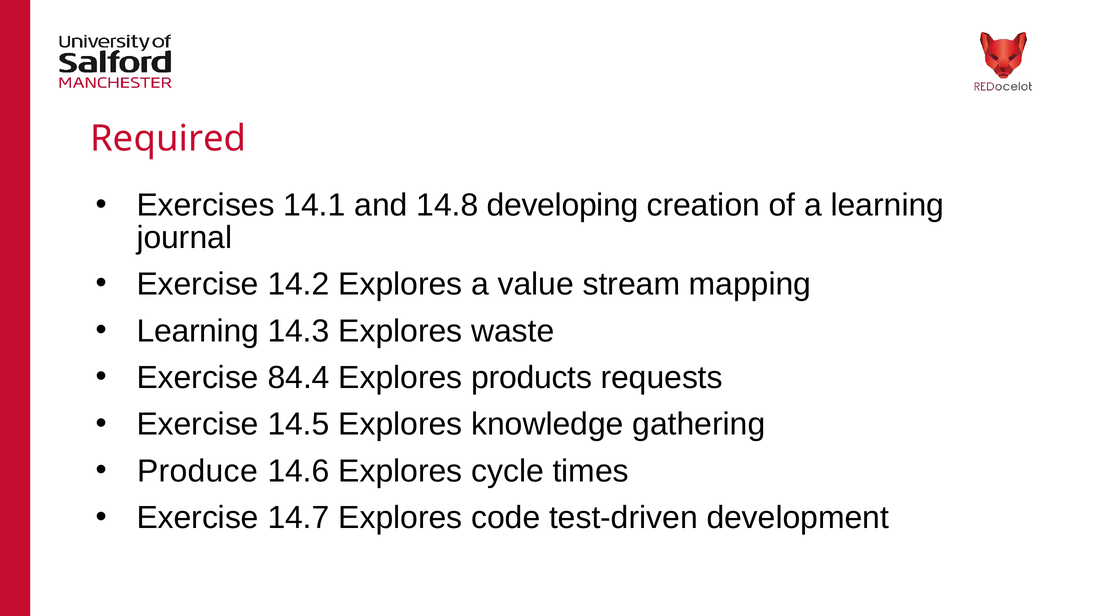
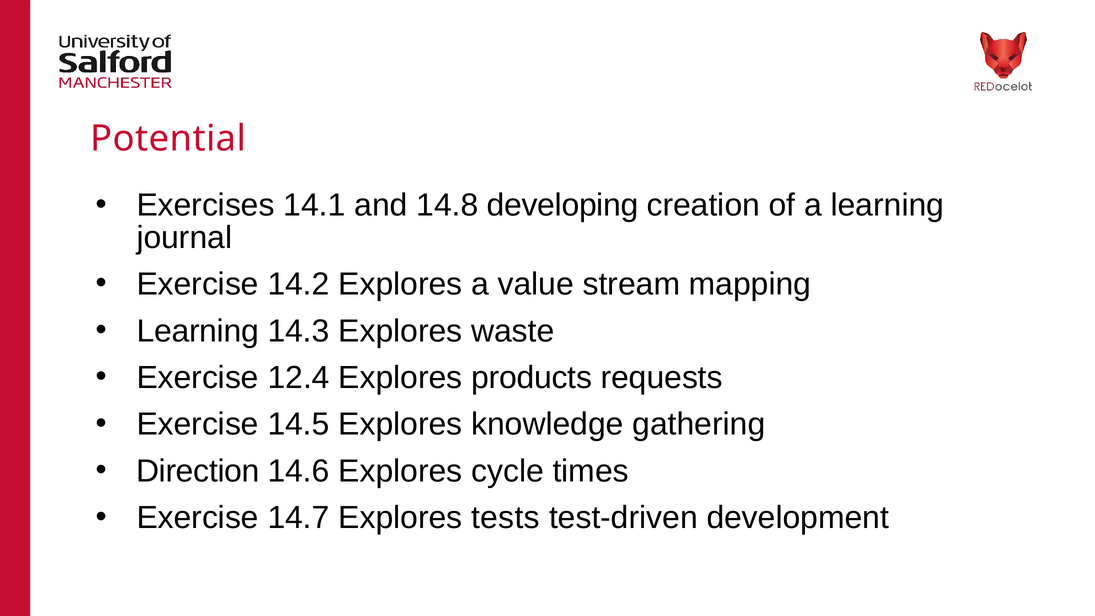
Required: Required -> Potential (168, 139)
84.4: 84.4 -> 12.4 (299, 378)
Produce: Produce -> Direction (198, 471)
code: code -> tests (506, 518)
